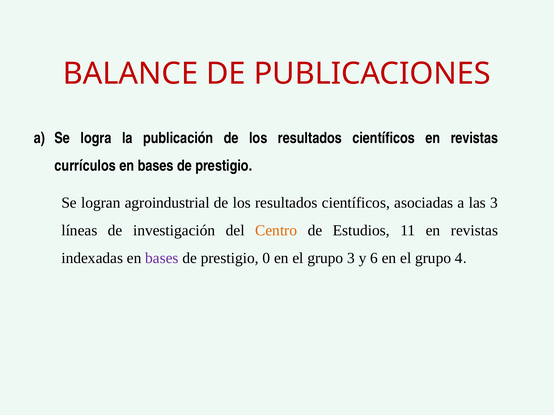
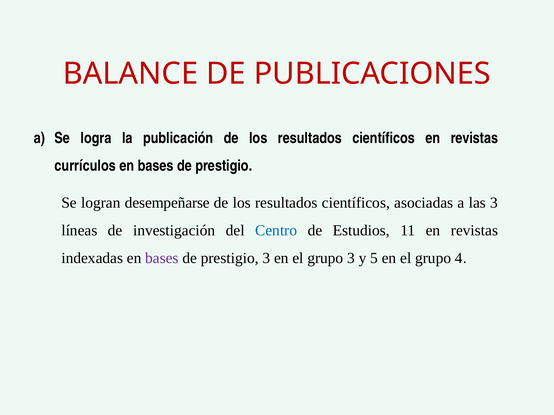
agroindustrial: agroindustrial -> desempeñarse (167, 203)
Centro colour: orange -> blue (276, 231)
prestigio 0: 0 -> 3 (266, 258)
6: 6 -> 5 (374, 258)
